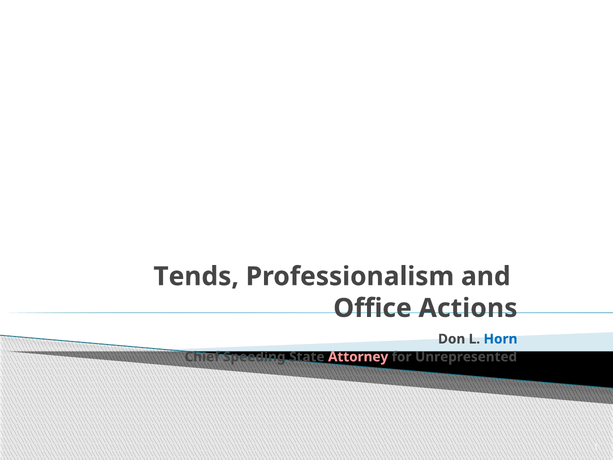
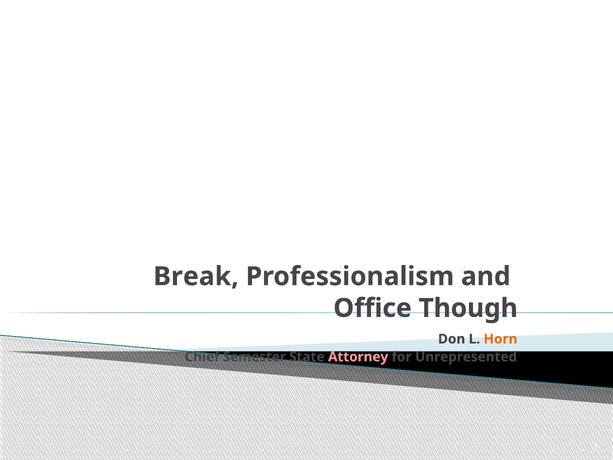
Tends: Tends -> Break (196, 276)
Actions: Actions -> Though (468, 308)
Horn colour: blue -> orange (501, 339)
Speeding: Speeding -> Semester (254, 357)
